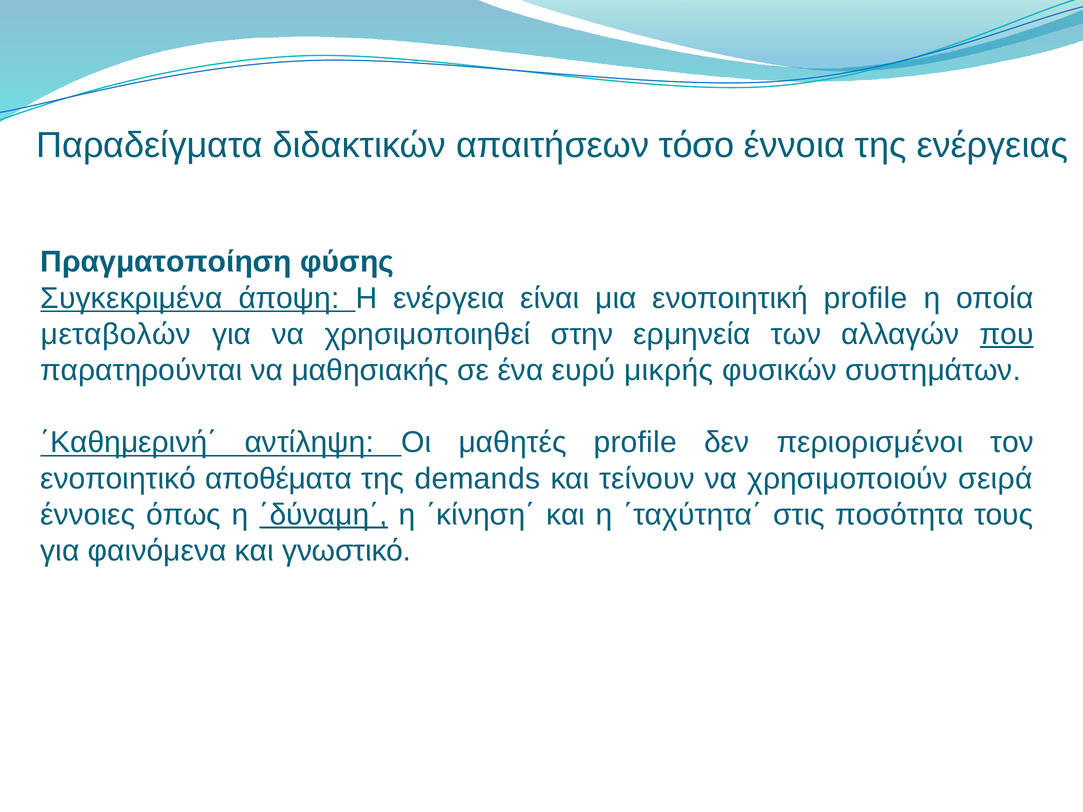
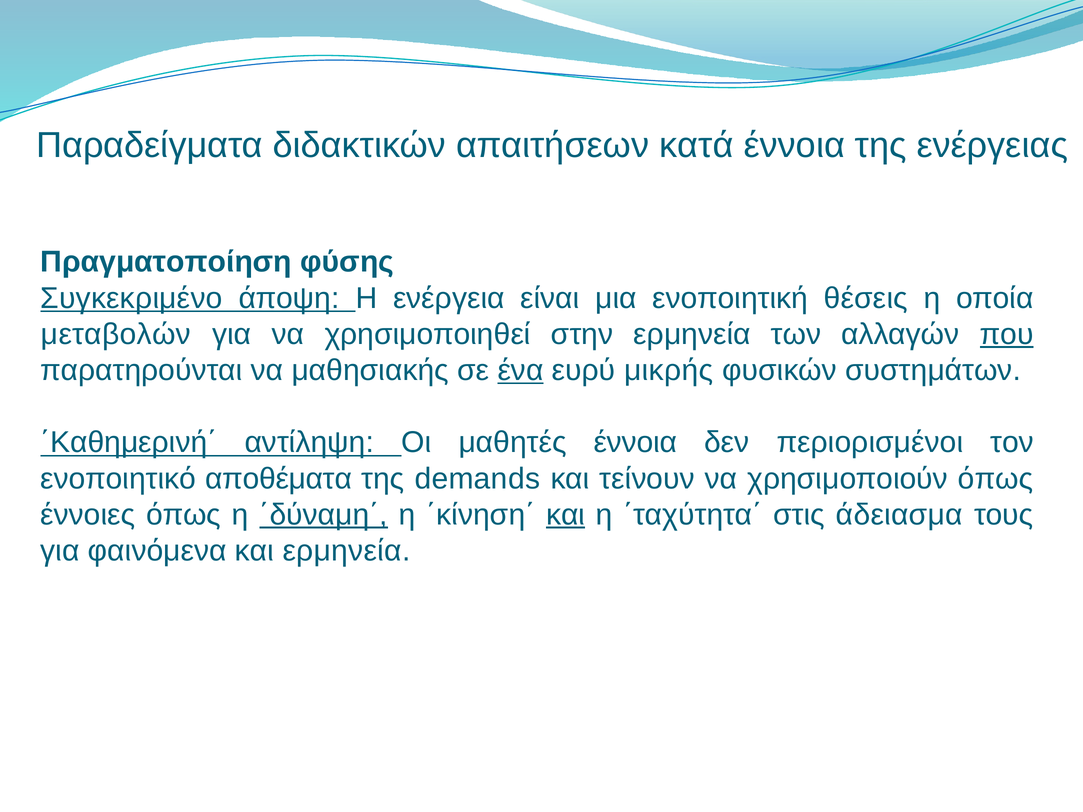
τόσο: τόσο -> κατά (696, 146)
Συγκεκριμένα: Συγκεκριμένα -> Συγκεκριμένο (132, 298)
ενοποιητική profile: profile -> θέσεις (866, 298)
ένα underline: none -> present (521, 370)
μαθητές profile: profile -> έννοια (635, 443)
χρησιμοποιούν σειρά: σειρά -> όπως (996, 479)
και underline: none -> present (566, 515)
ποσότητα: ποσότητα -> άδειασμα (899, 515)
και γνωστικό: γνωστικό -> ερμηνεία (347, 551)
